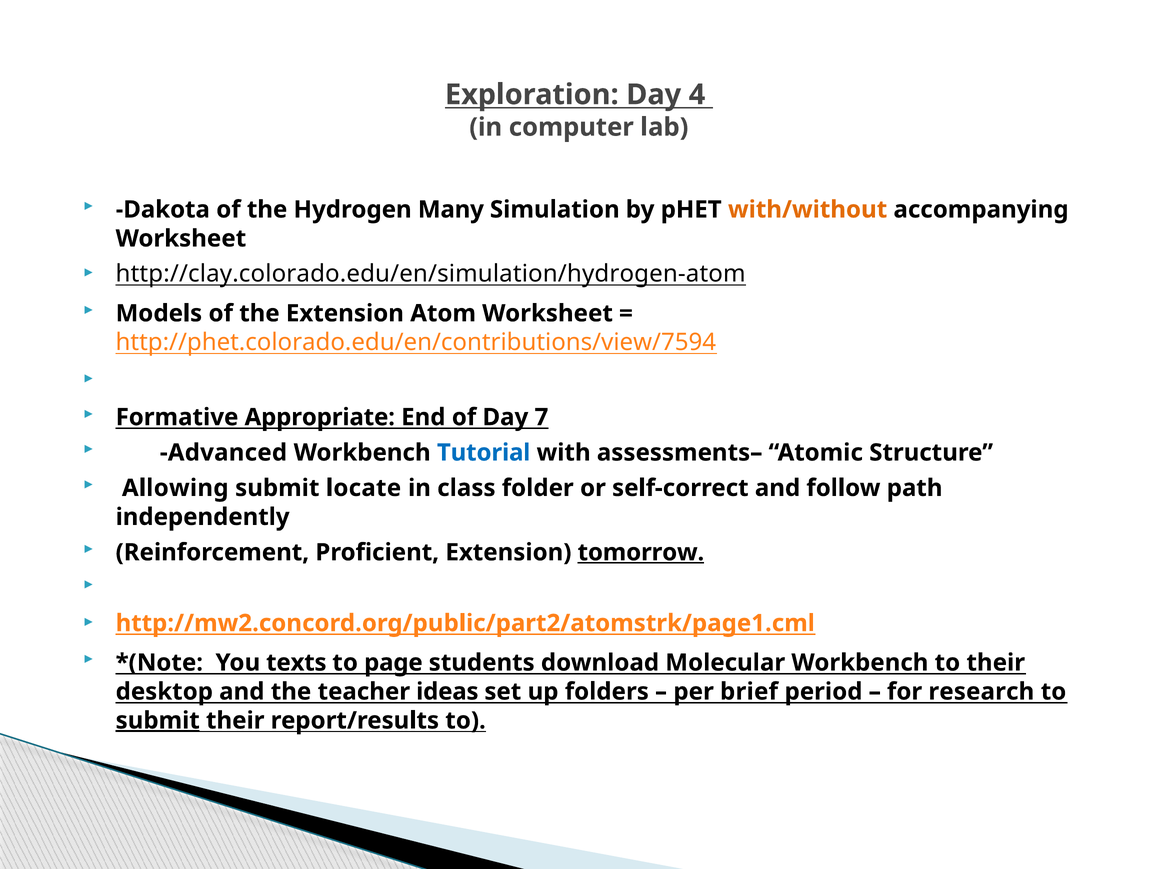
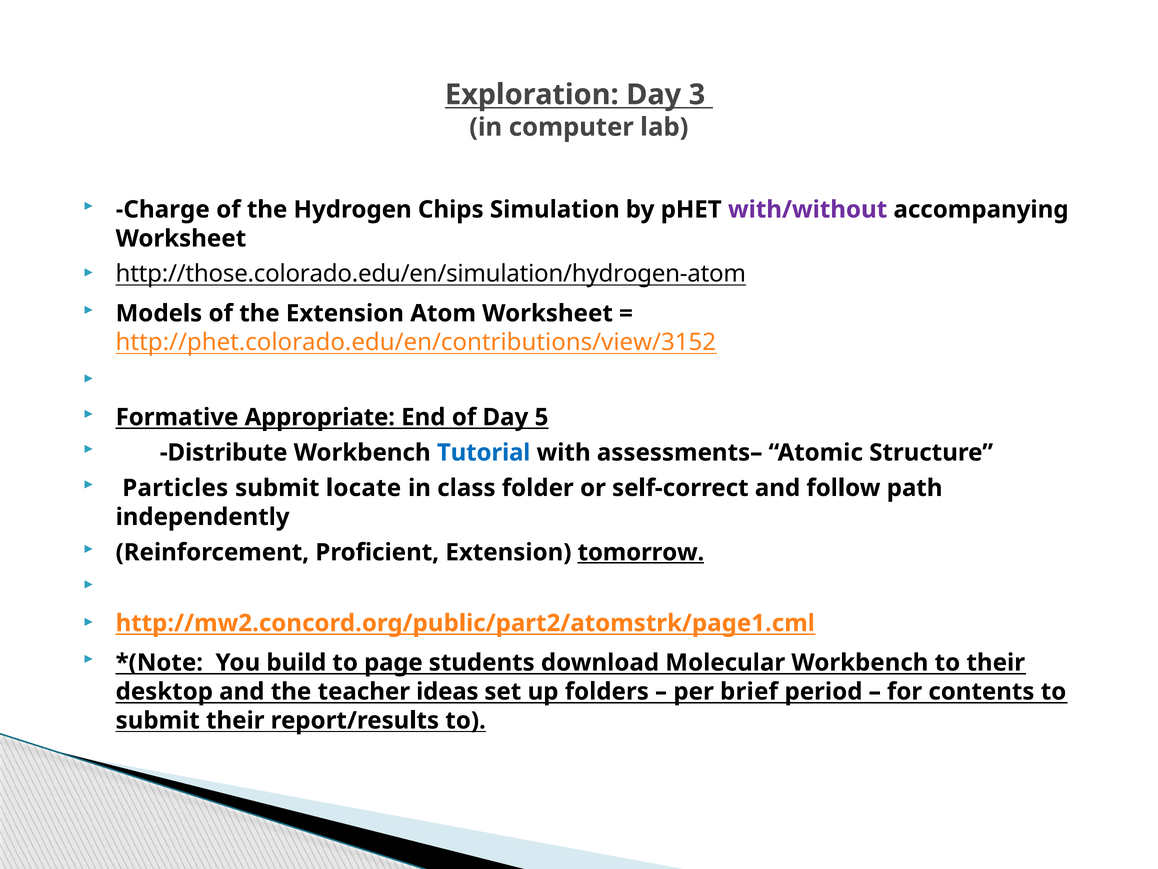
4: 4 -> 3 (697, 95)
Dakota: Dakota -> Charge (163, 209)
Many: Many -> Chips (451, 209)
with/without colour: orange -> purple (808, 209)
http://clay.colorado.edu/en/simulation/hydrogen-atom: http://clay.colorado.edu/en/simulation/hydrogen-atom -> http://those.colorado.edu/en/simulation/hydrogen-atom (431, 274)
http://phet.colorado.edu/en/contributions/view/7594: http://phet.colorado.edu/en/contributions/view/7594 -> http://phet.colorado.edu/en/contributions/view/3152 (416, 342)
7: 7 -> 5 (541, 417)
Advanced: Advanced -> Distribute (224, 452)
Allowing: Allowing -> Particles (175, 488)
texts: texts -> build (296, 662)
research: research -> contents (981, 691)
submit underline: present -> none (158, 720)
